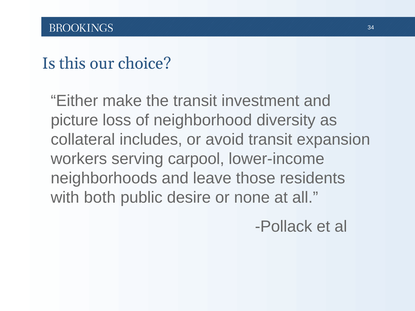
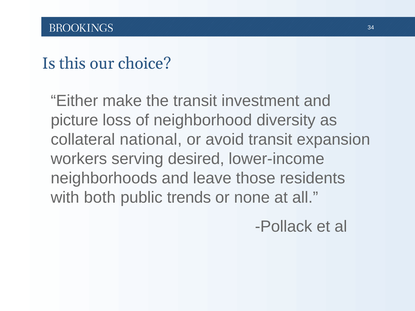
includes: includes -> national (151, 140)
carpool: carpool -> desired (196, 159)
desire: desire -> trends (189, 198)
